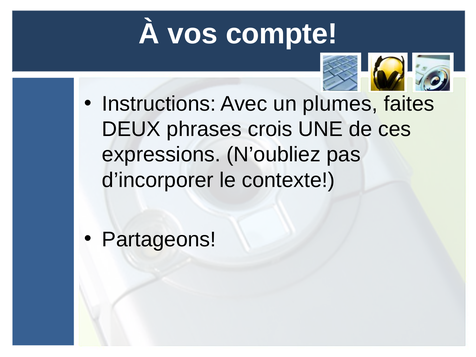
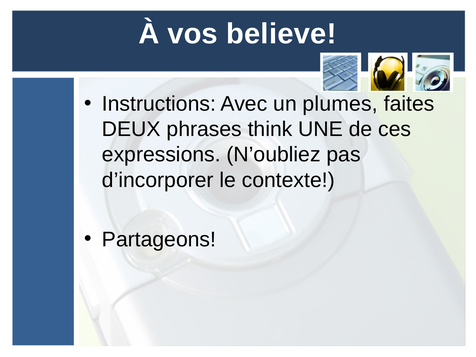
compte: compte -> believe (281, 34)
crois: crois -> think (270, 129)
